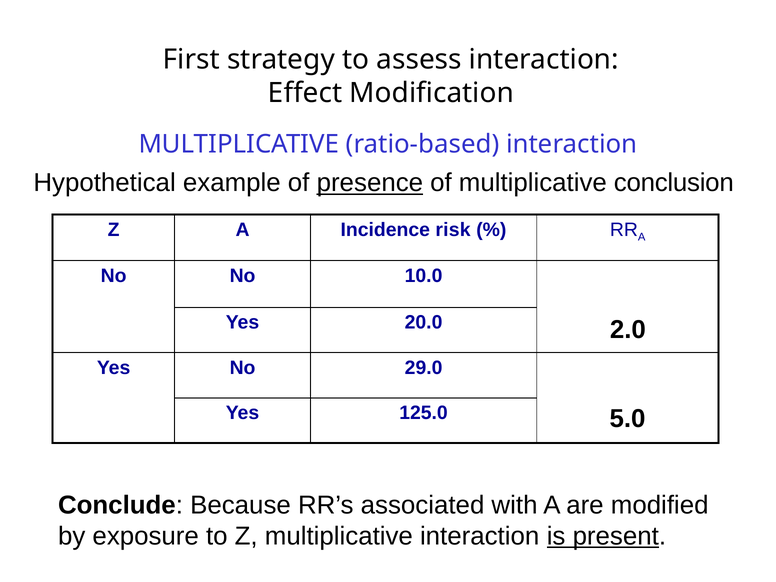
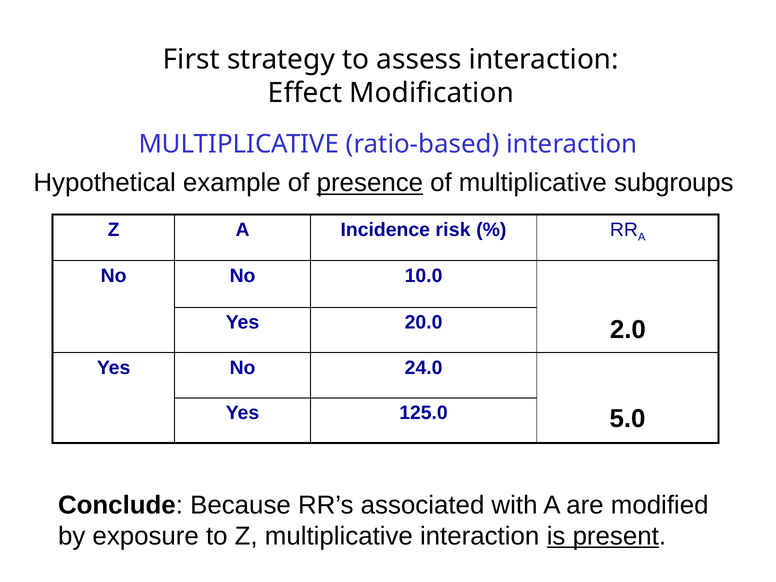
conclusion: conclusion -> subgroups (674, 183)
29.0: 29.0 -> 24.0 (424, 368)
